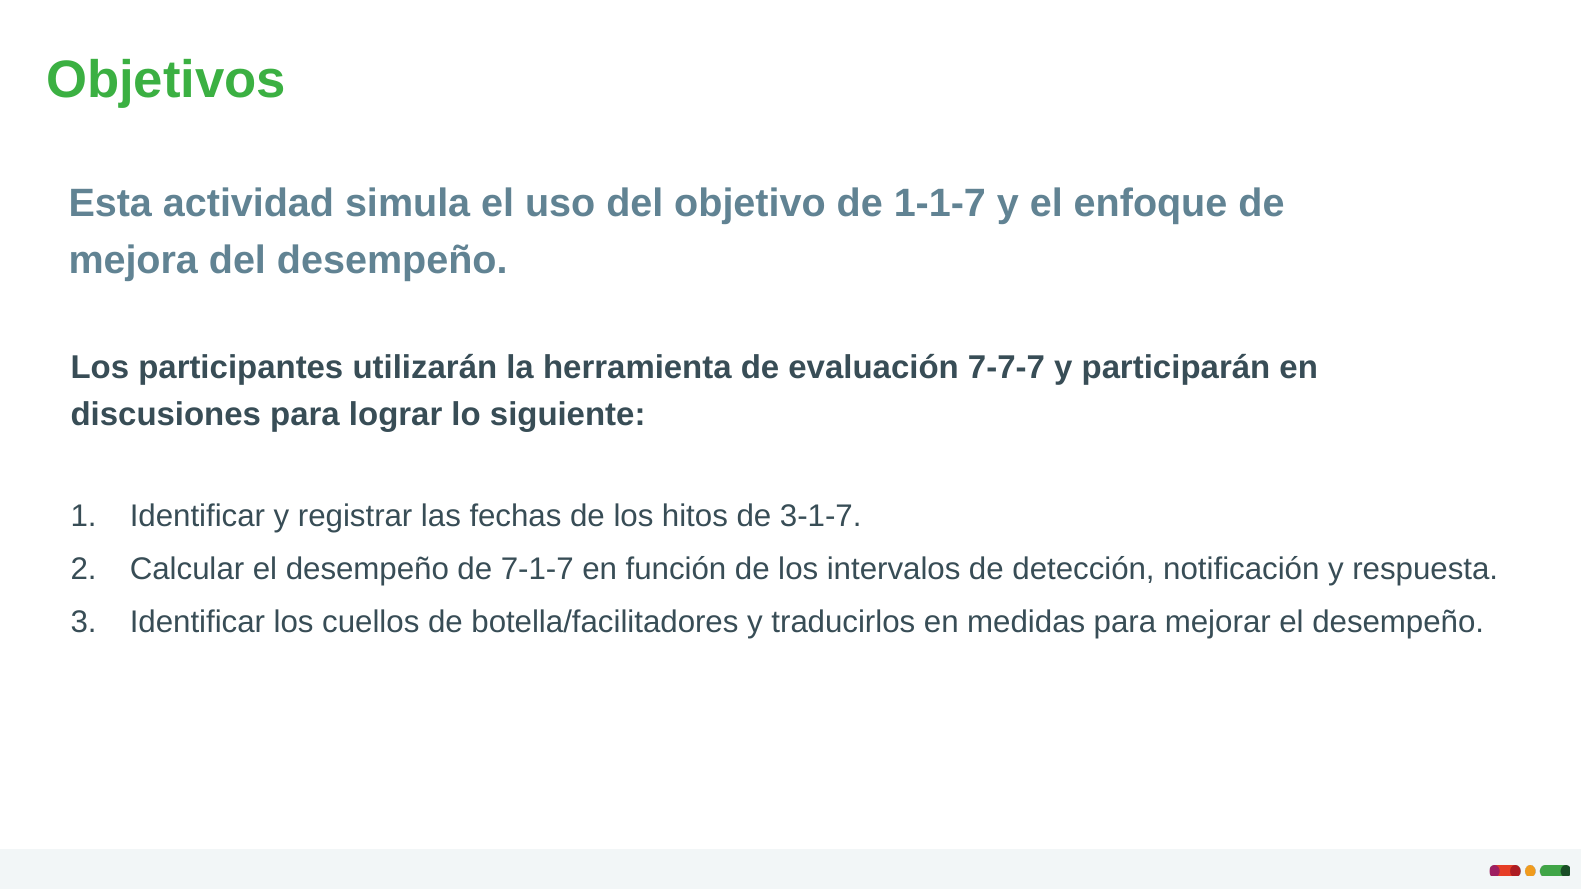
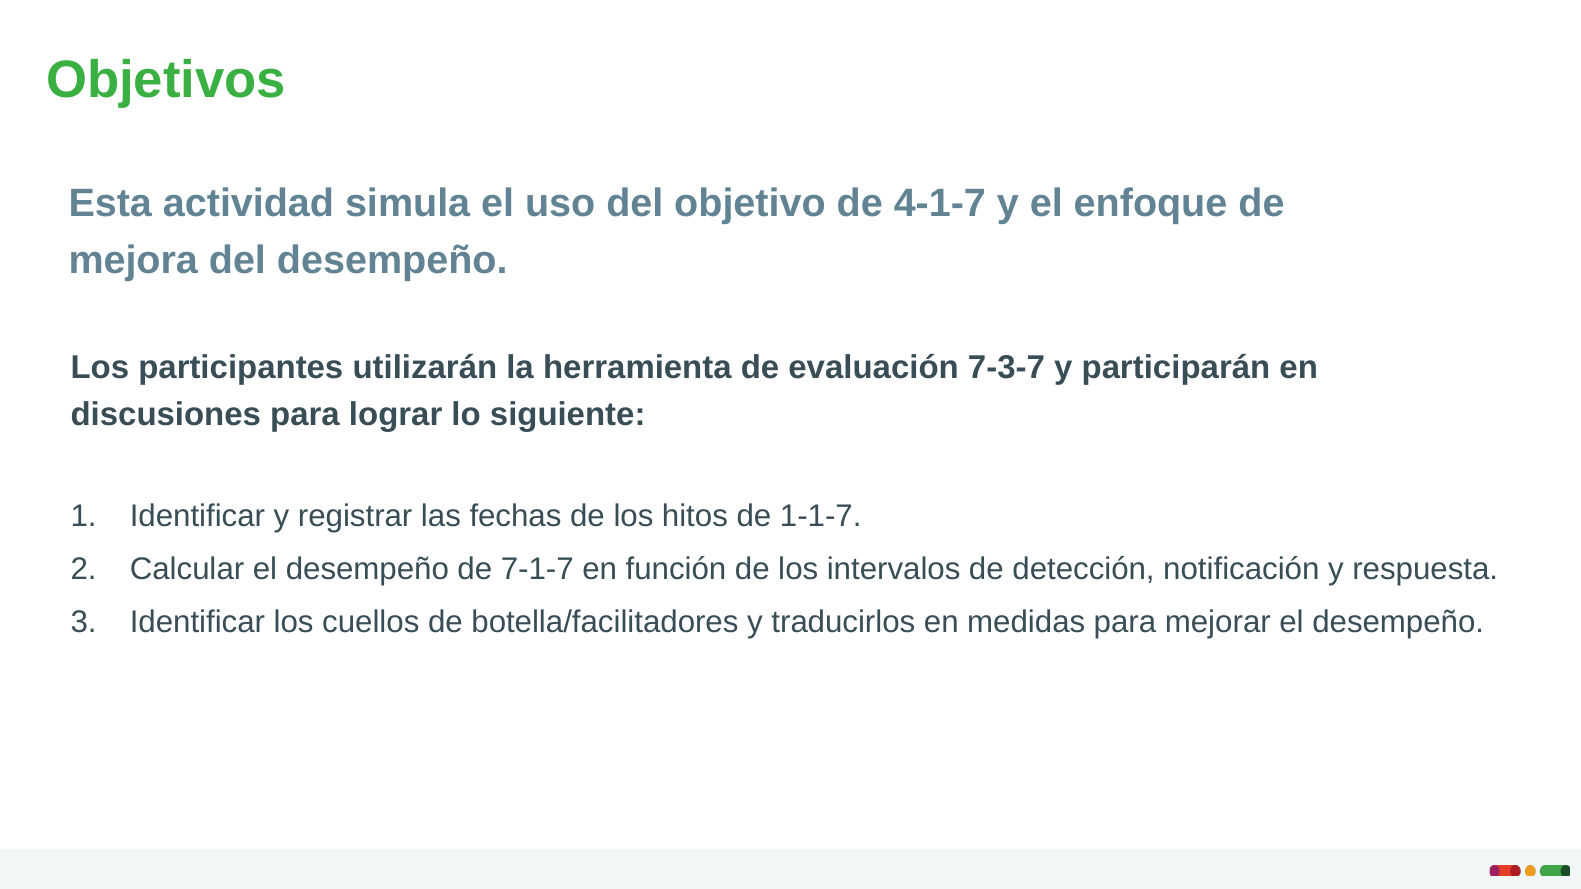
1-1-7: 1-1-7 -> 4-1-7 (940, 204)
7-7-7: 7-7-7 -> 7-3-7 (1006, 367)
3-1-7: 3-1-7 -> 1-1-7 (821, 516)
